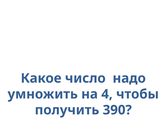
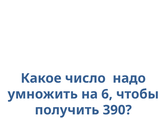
4: 4 -> 6 (107, 94)
